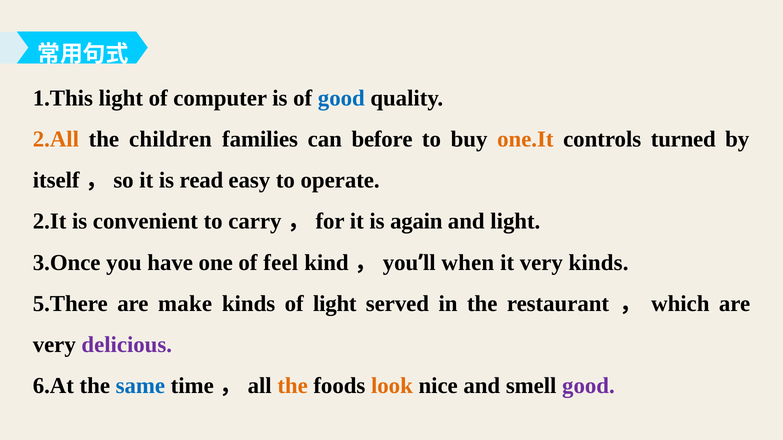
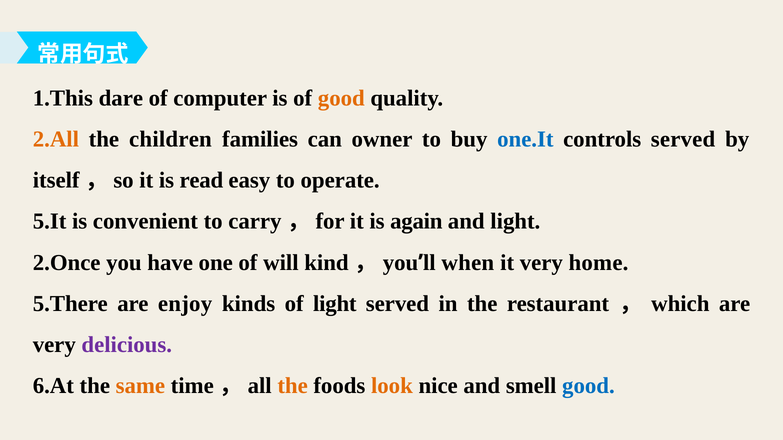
1.This light: light -> dare (121, 98)
good colour: blue -> orange (341, 98)
before: before -> owner (382, 139)
one.It colour: orange -> blue (525, 139)
controls turned: turned -> served (683, 139)
2.It: 2.It -> 5.It (50, 222)
3.Once: 3.Once -> 2.Once (67, 263)
feel: feel -> will (281, 263)
very kinds: kinds -> home (598, 263)
make: make -> enjoy (185, 304)
same colour: blue -> orange (140, 386)
good colour: purple -> blue (588, 386)
